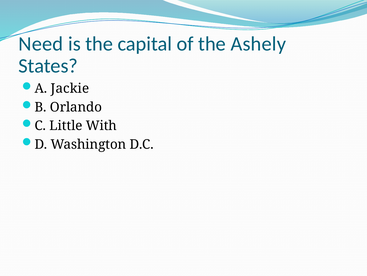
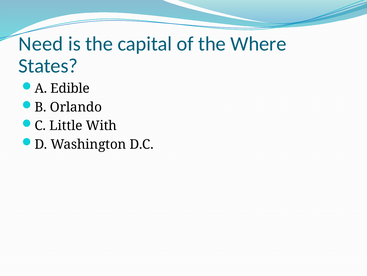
Ashely: Ashely -> Where (258, 44)
Jackie: Jackie -> Edible (70, 88)
